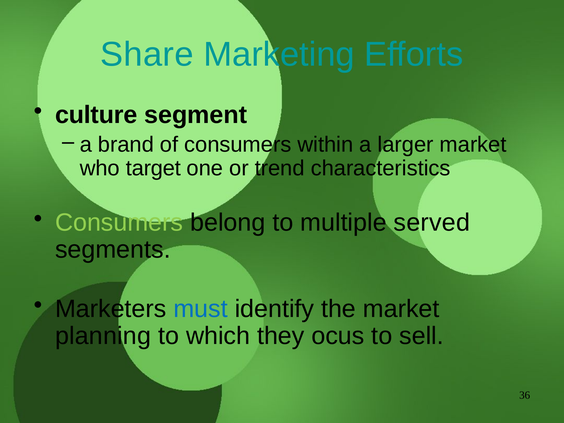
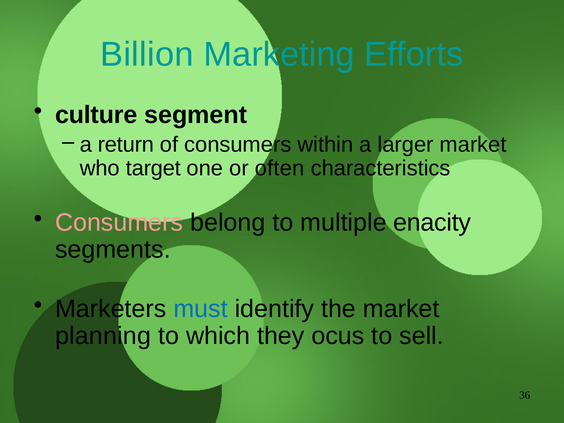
Share: Share -> Billion (147, 55)
brand: brand -> return (126, 145)
trend: trend -> often (280, 168)
Consumers colour: light green -> pink (119, 223)
served: served -> enacity (432, 223)
